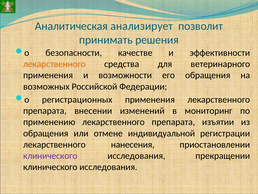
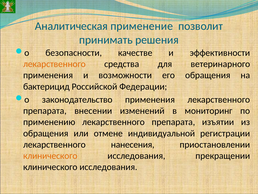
анализирует: анализирует -> применение (142, 26)
возможных: возможных -> бактерицид (46, 86)
регистрационных: регистрационных -> законодательство (77, 99)
клинического colour: purple -> orange (50, 155)
